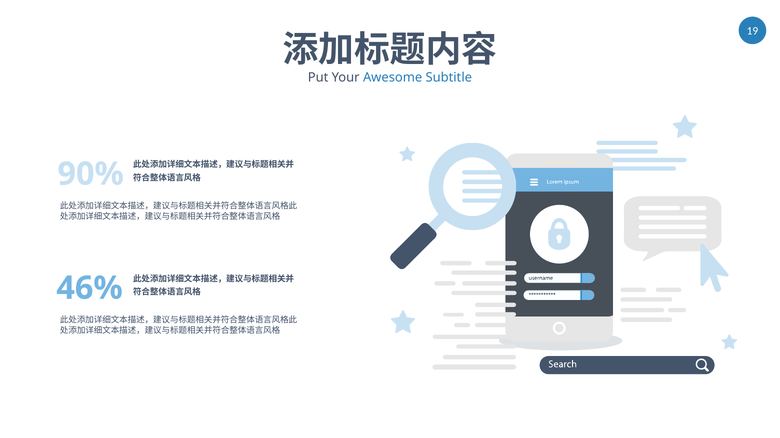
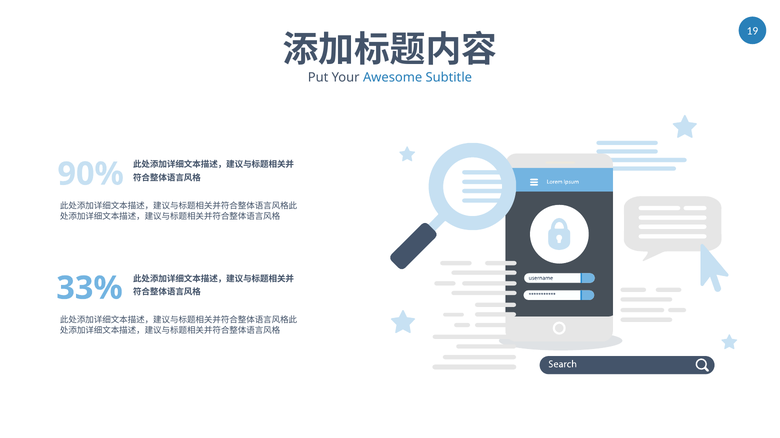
46%: 46% -> 33% (90, 289)
